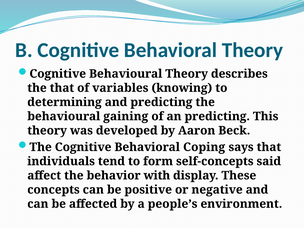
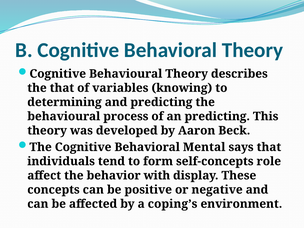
gaining: gaining -> process (126, 116)
Coping: Coping -> Mental (204, 147)
said: said -> role (269, 161)
people’s: people’s -> coping’s (173, 204)
